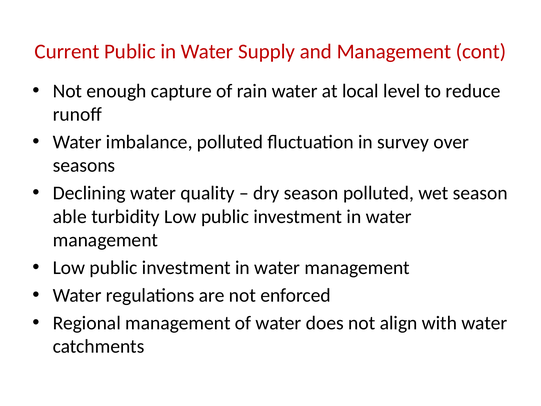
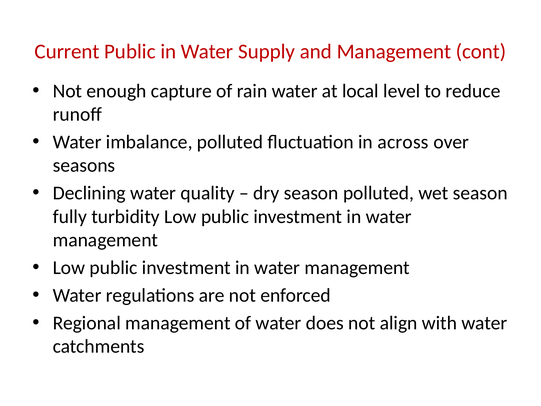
survey: survey -> across (403, 142)
able: able -> fully (70, 216)
